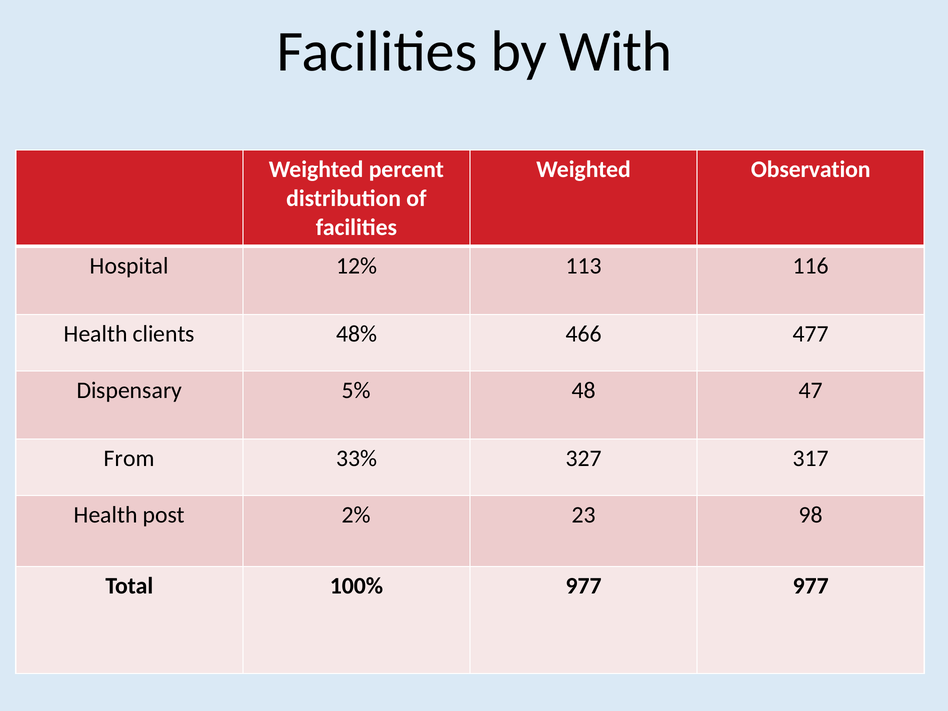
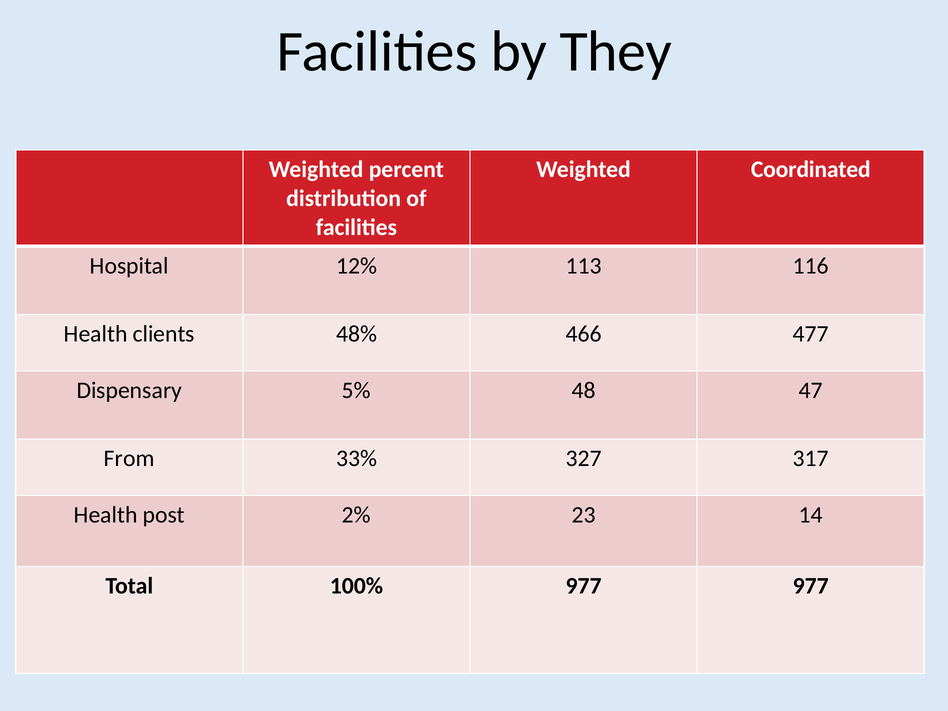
With: With -> They (616, 51)
Observation: Observation -> Coordinated (811, 170)
98: 98 -> 14 (811, 515)
